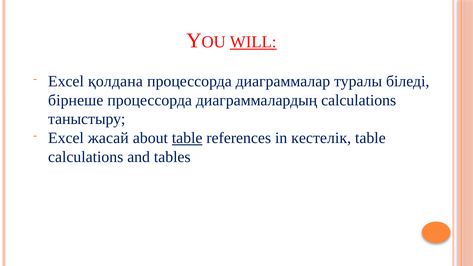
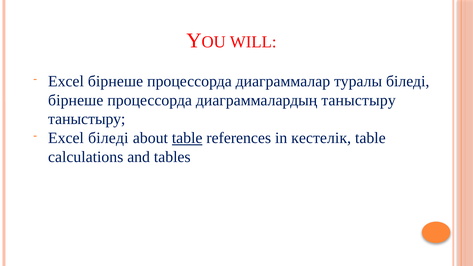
WILL underline: present -> none (253, 42)
Exсel қолдана: қолдана -> бірнеше (115, 81)
диаграммалардың calculations: calculations -> таныстыру (359, 100)
Exсel жасай: жасай -> біледі (108, 138)
